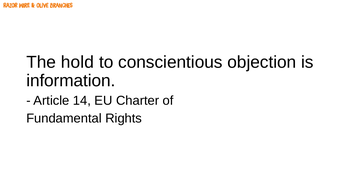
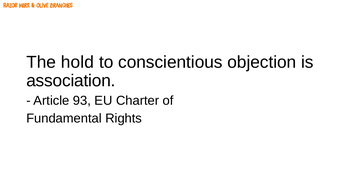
information: information -> association (71, 81)
14: 14 -> 93 (82, 101)
